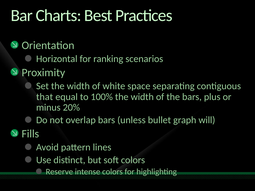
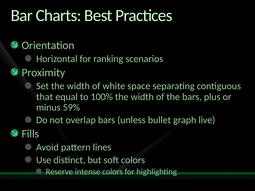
20%: 20% -> 59% (71, 108)
will: will -> live (207, 120)
